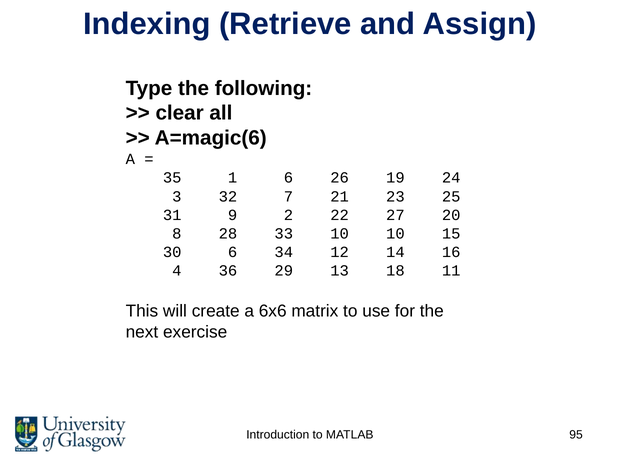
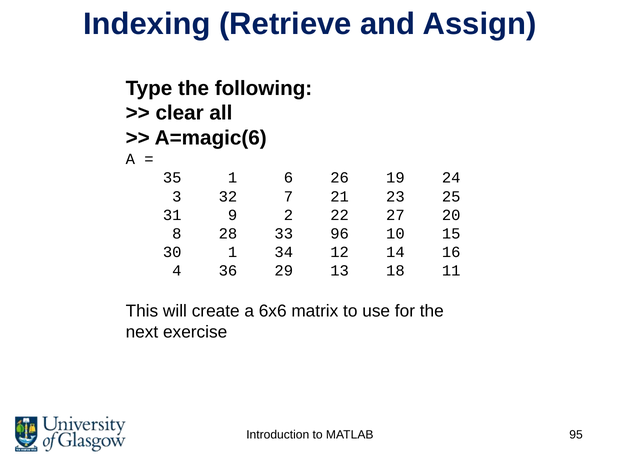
33 10: 10 -> 96 (340, 234)
30 6: 6 -> 1 (233, 252)
